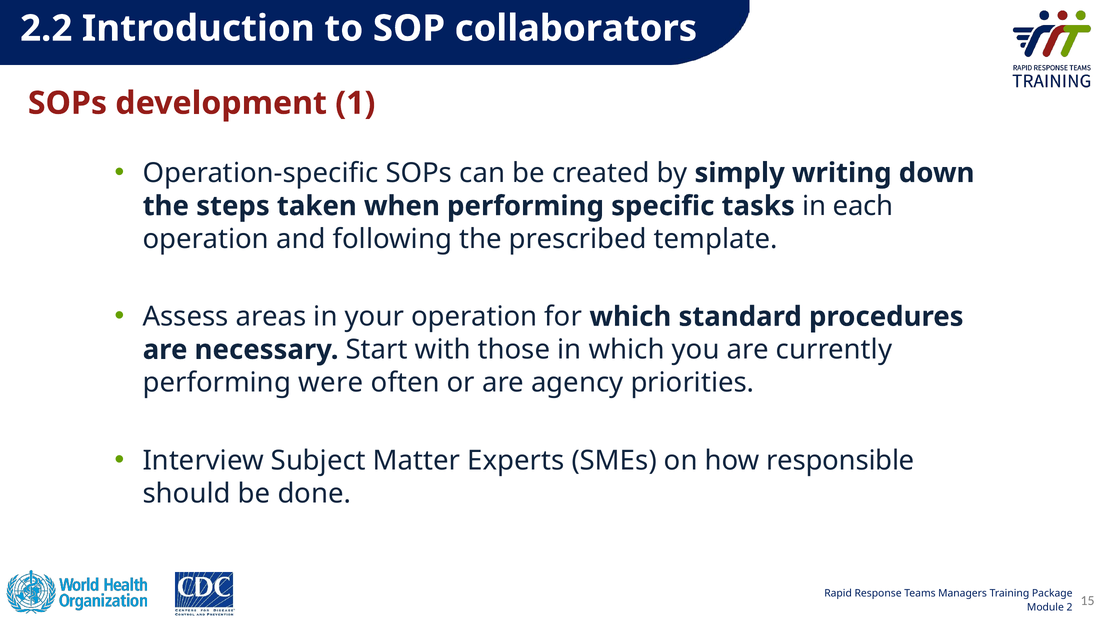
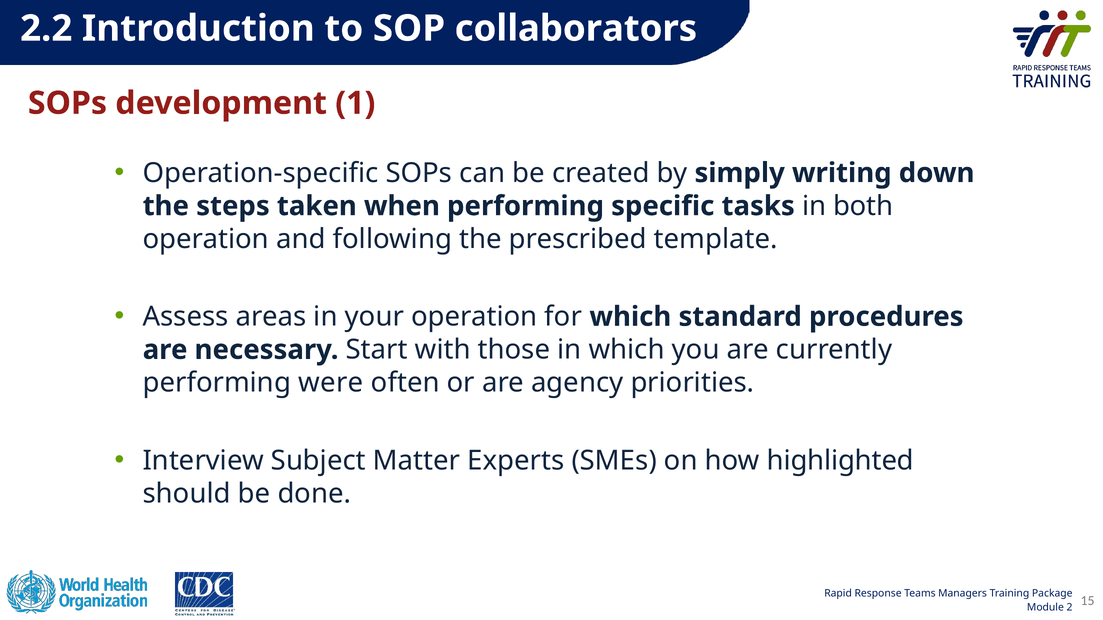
each: each -> both (863, 206)
responsible: responsible -> highlighted (840, 461)
